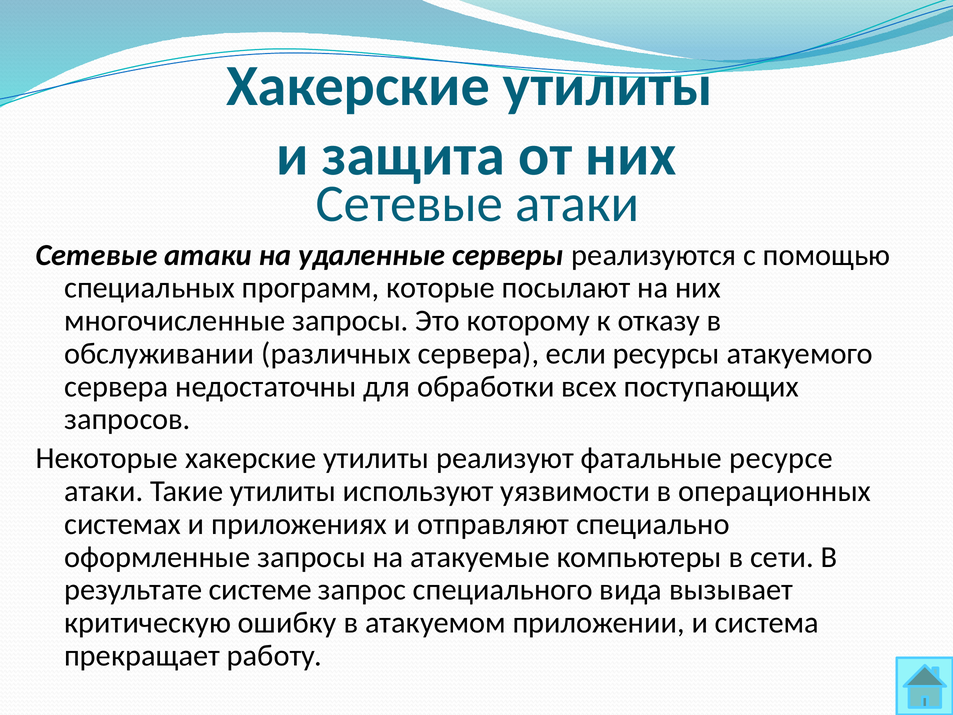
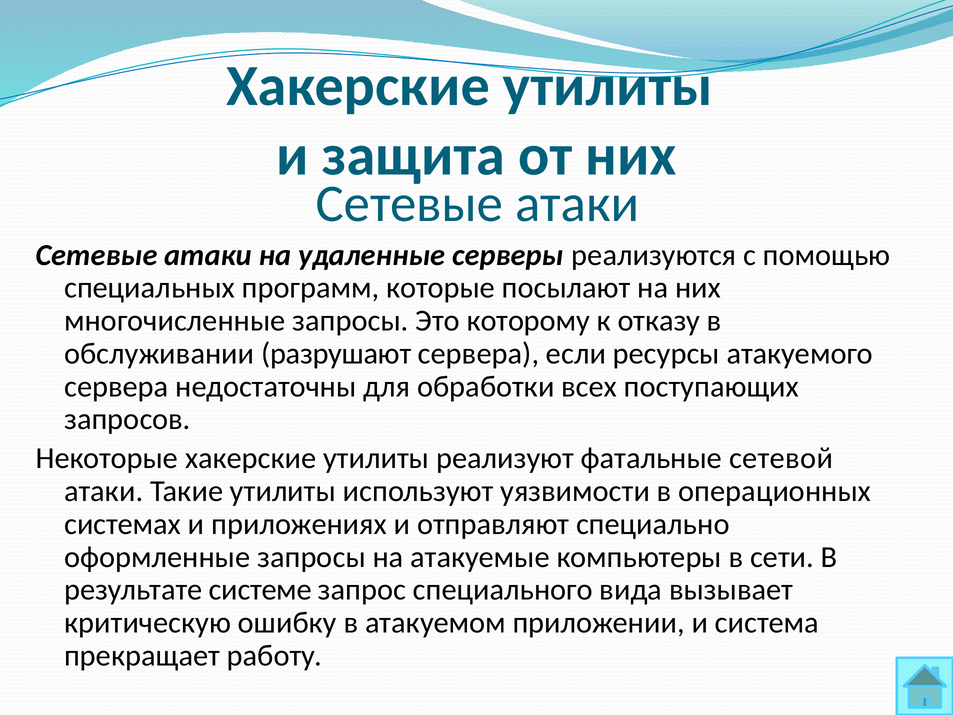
различных: различных -> разрушают (336, 353)
ресурсе: ресурсе -> сетевой (781, 458)
